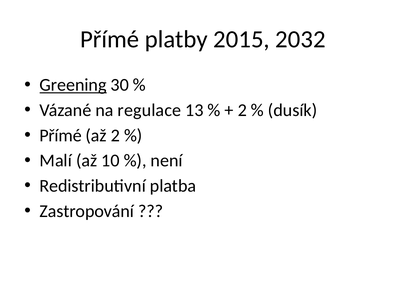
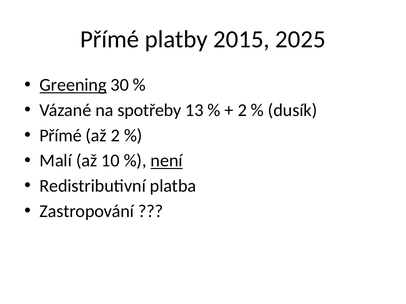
2032: 2032 -> 2025 (300, 39)
regulace: regulace -> spotřeby (150, 110)
není underline: none -> present (167, 161)
